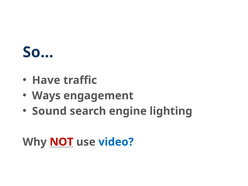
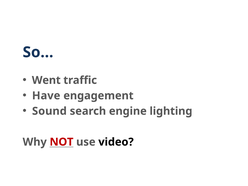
Have: Have -> Went (46, 80)
Ways: Ways -> Have (46, 96)
video colour: blue -> black (116, 142)
